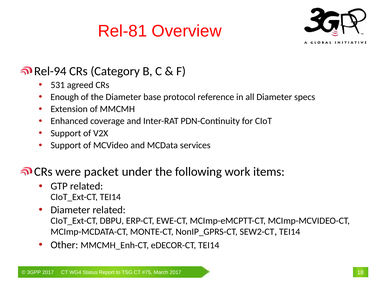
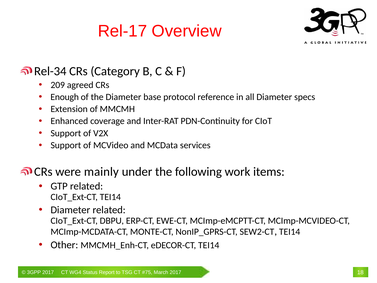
Rel-81: Rel-81 -> Rel-17 (122, 31)
Rel-94: Rel-94 -> Rel-34 (50, 71)
531: 531 -> 209 (58, 85)
packet: packet -> mainly (101, 172)
